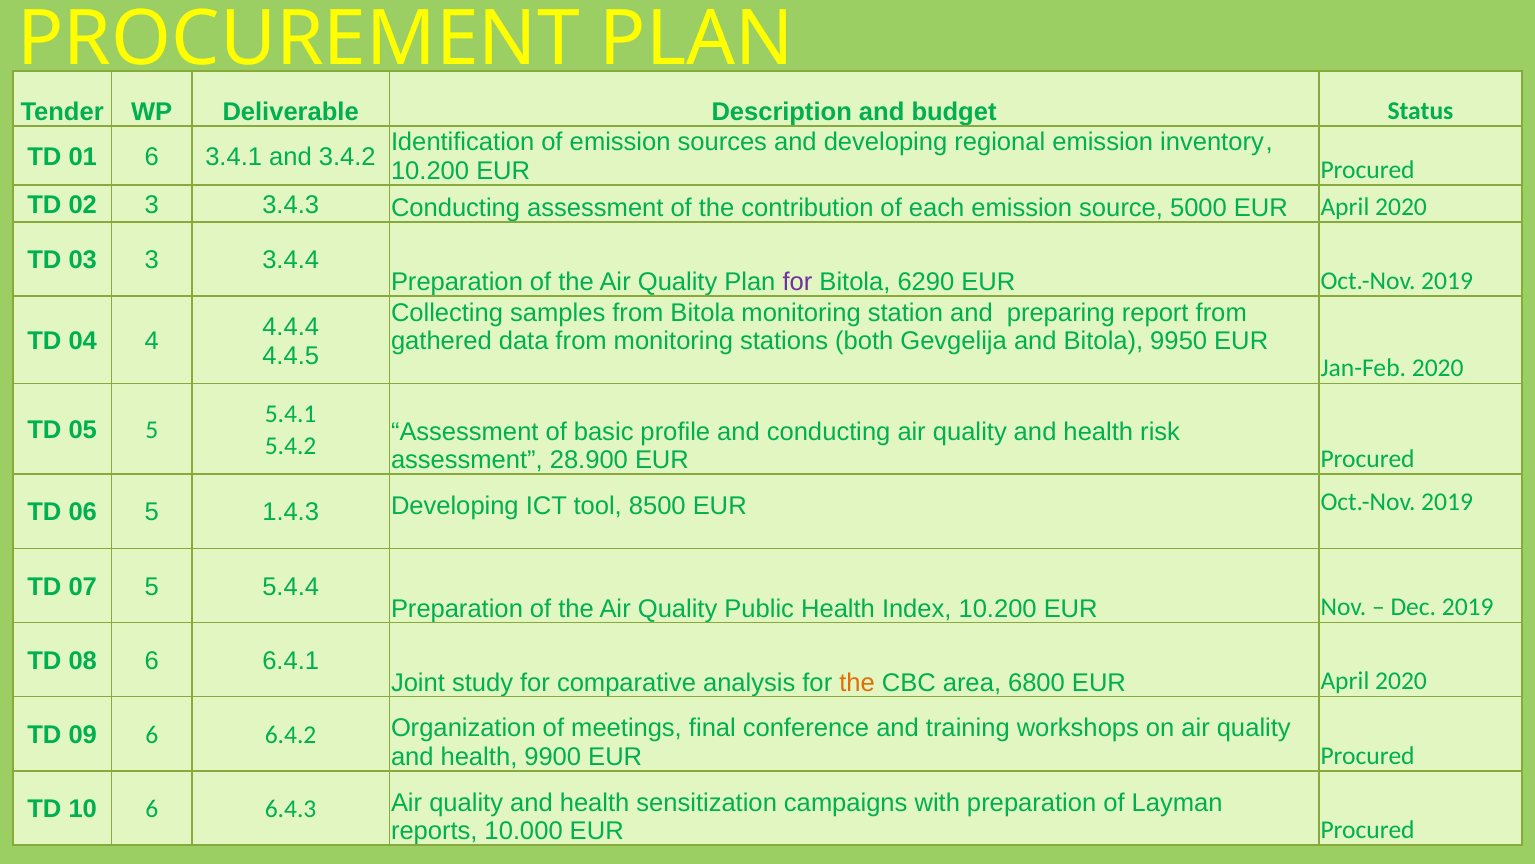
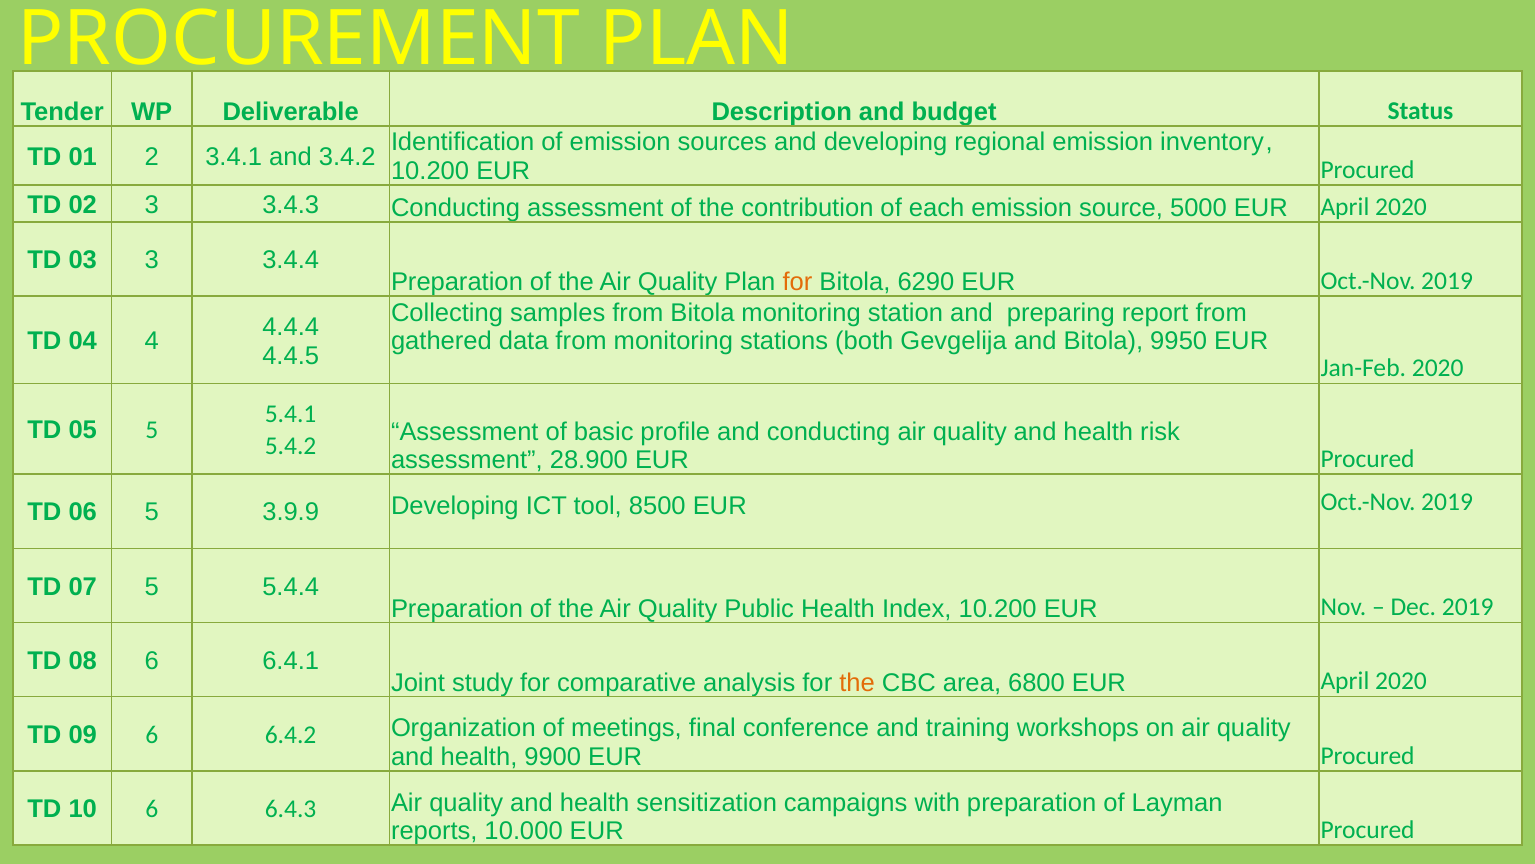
01 6: 6 -> 2 (152, 157)
for colour: purple -> orange (798, 282)
1.4.3: 1.4.3 -> 3.9.9 (291, 512)
